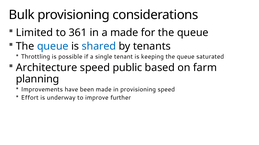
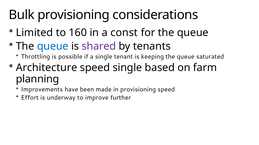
361: 361 -> 160 (78, 33)
a made: made -> const (124, 33)
shared colour: blue -> purple (99, 46)
speed public: public -> single (127, 68)
